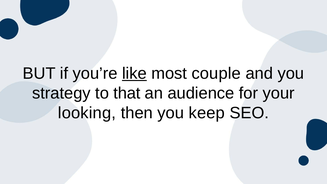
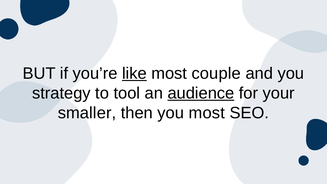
that: that -> tool (127, 93)
audience underline: none -> present (201, 93)
looking: looking -> smaller (87, 113)
you keep: keep -> most (207, 113)
